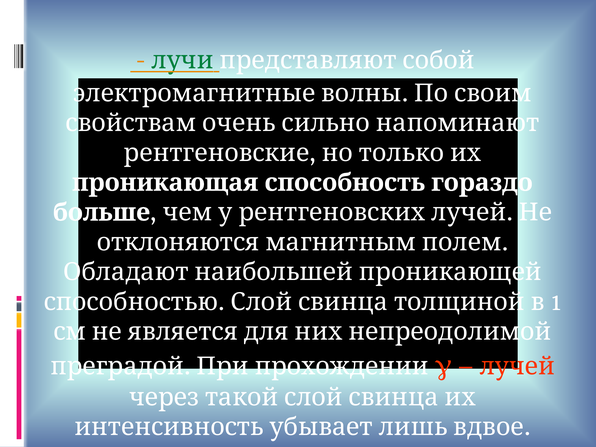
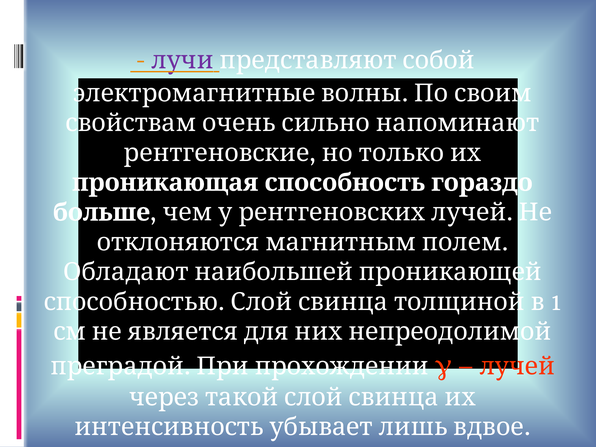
лучи colour: green -> purple (183, 60)
